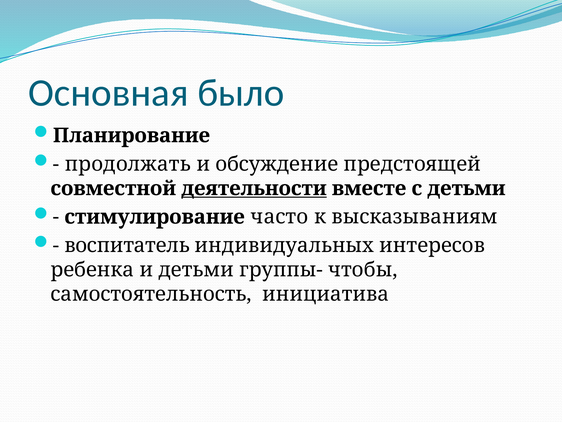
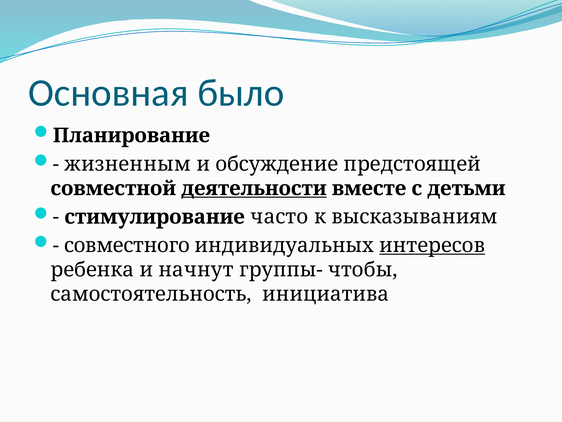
продолжать: продолжать -> жизненным (128, 164)
воспитатель: воспитатель -> совместного (127, 245)
интересов underline: none -> present (432, 245)
и детьми: детьми -> начнут (196, 270)
